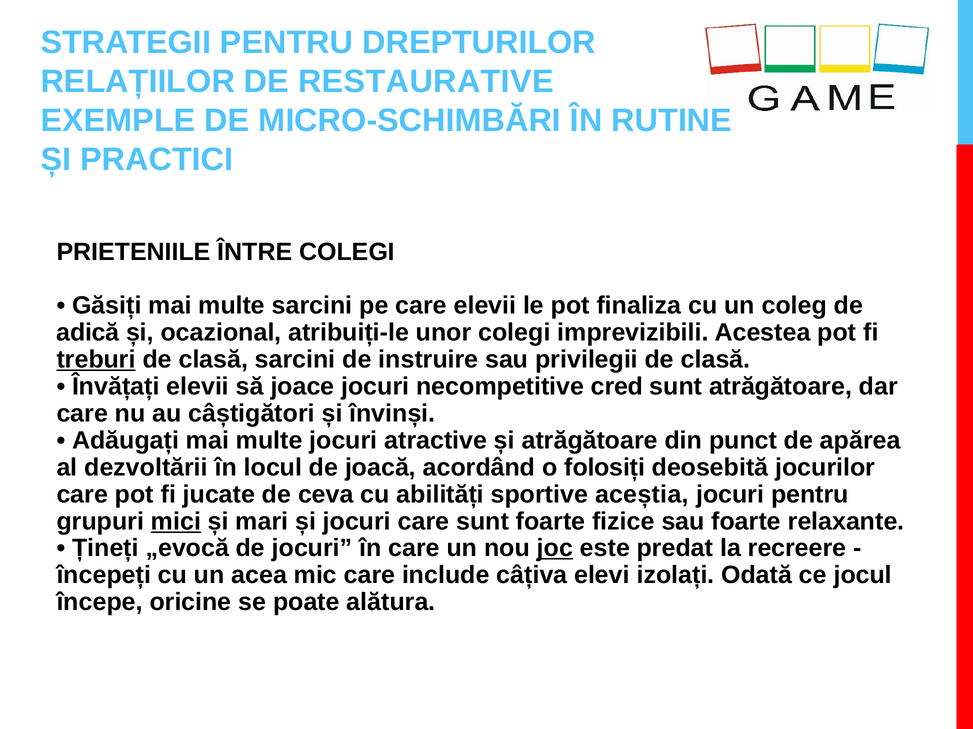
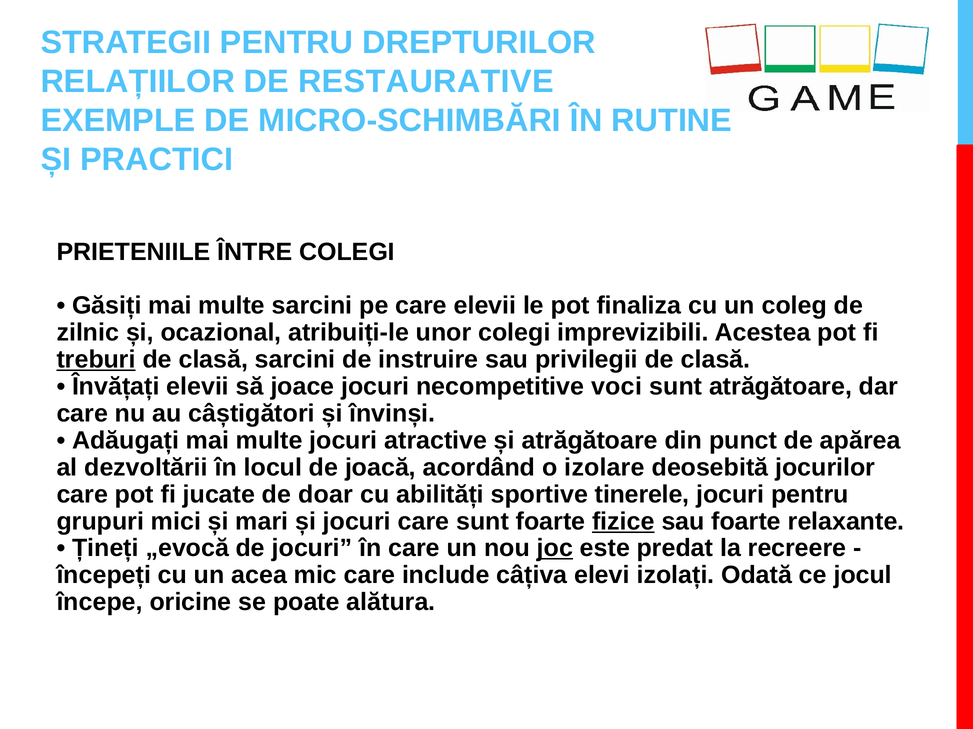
adică: adică -> zilnic (88, 333)
cred: cred -> voci (617, 387)
folosiți: folosiți -> izolare (605, 468)
ceva: ceva -> doar (326, 495)
aceștia: aceștia -> tinerele (642, 495)
mici underline: present -> none (176, 522)
fizice underline: none -> present (623, 522)
